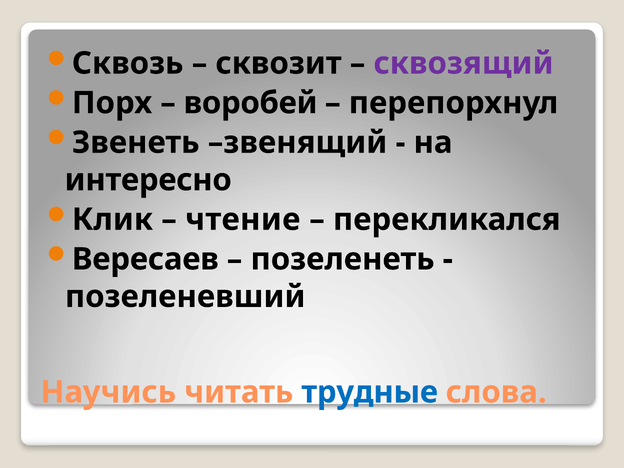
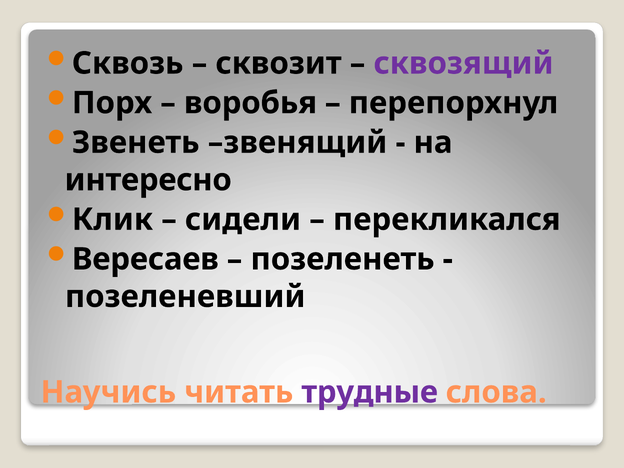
воробей: воробей -> воробья (250, 103)
чтение: чтение -> сидели (243, 220)
трудные colour: blue -> purple (370, 392)
